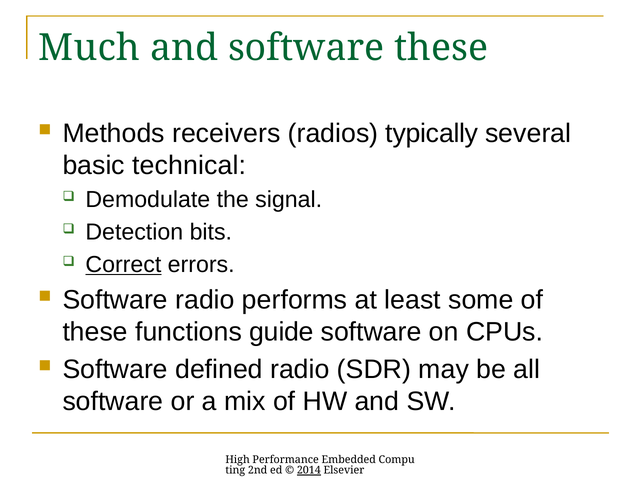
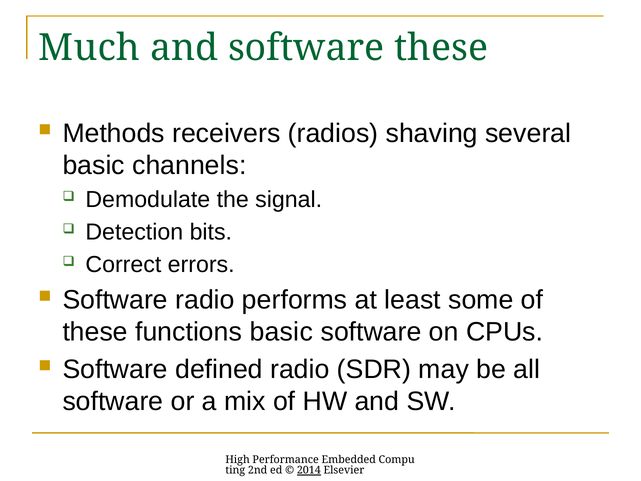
typically: typically -> shaving (432, 133)
technical: technical -> channels (189, 165)
Correct underline: present -> none (123, 264)
functions guide: guide -> basic (281, 332)
